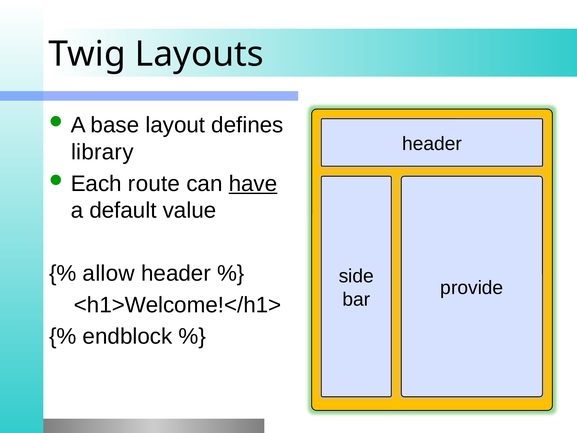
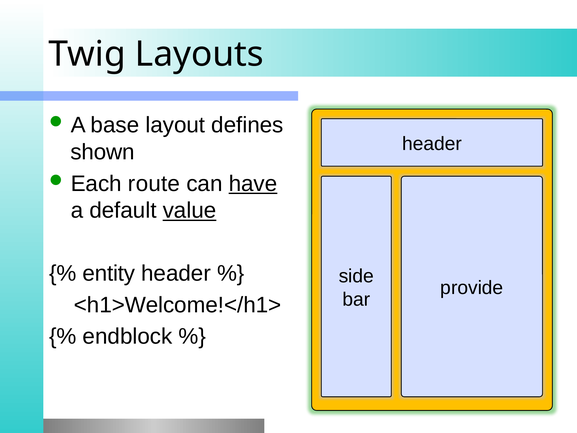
library: library -> shown (103, 152)
value underline: none -> present (190, 210)
allow: allow -> entity (109, 273)
